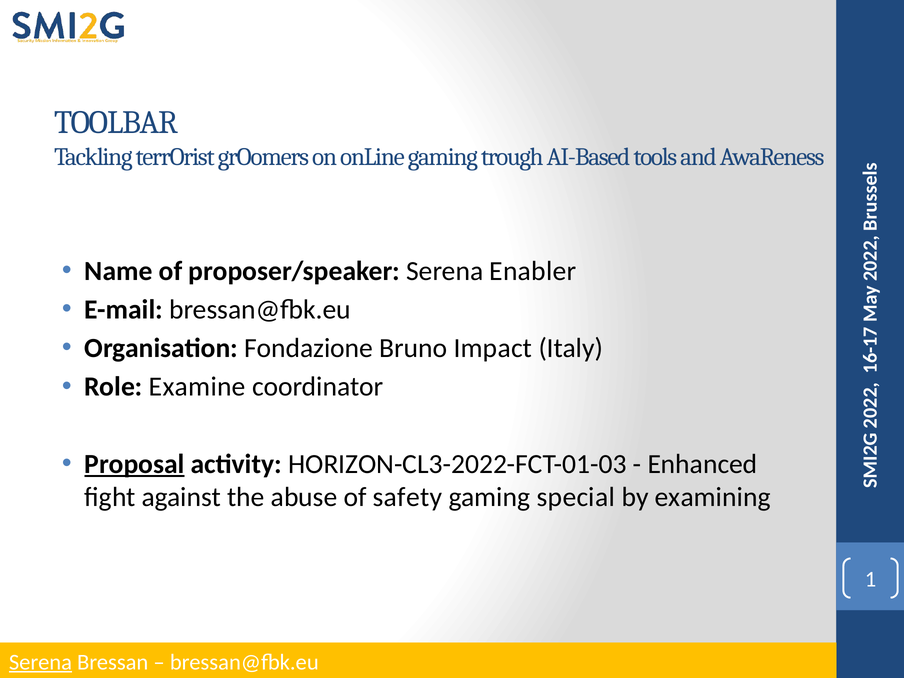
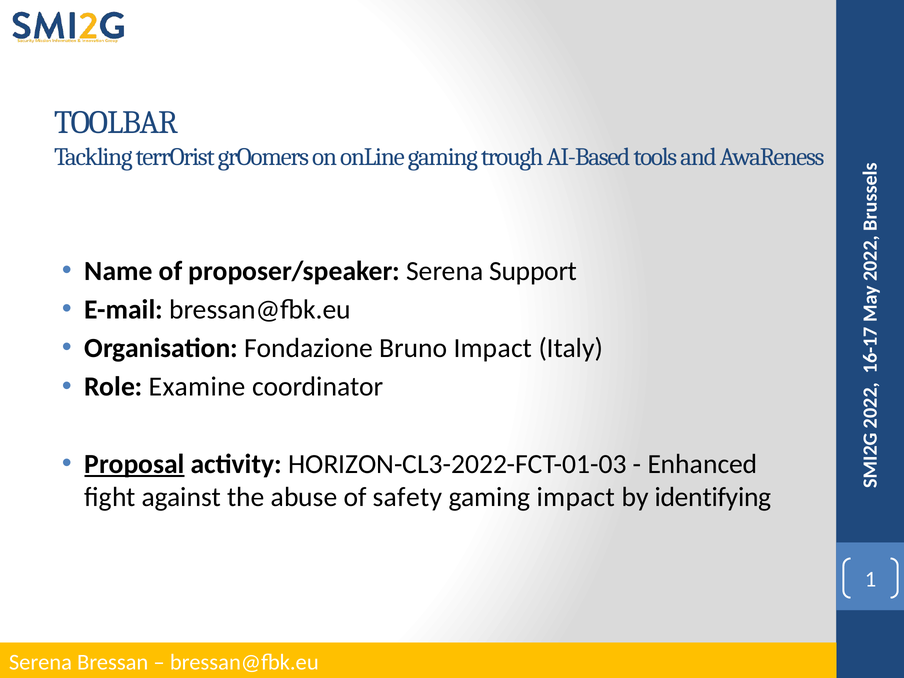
Enabler: Enabler -> Support (533, 271)
gaming special: special -> impact (576, 497)
examining: examining -> identifying (713, 497)
Serena underline: present -> none (40, 662)
